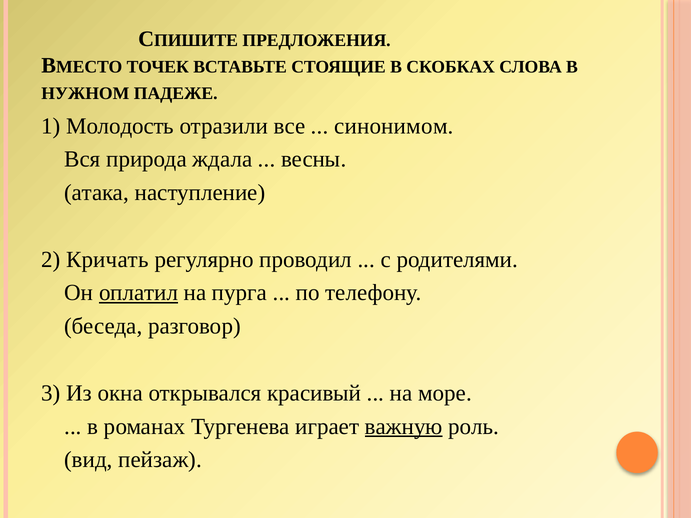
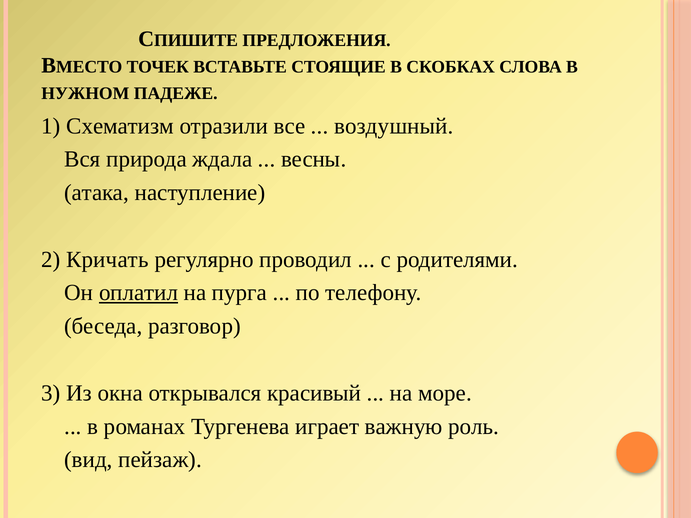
Молодость: Молодость -> Схематизм (120, 126)
синонимом: синонимом -> воздушный (394, 126)
важную underline: present -> none (404, 427)
